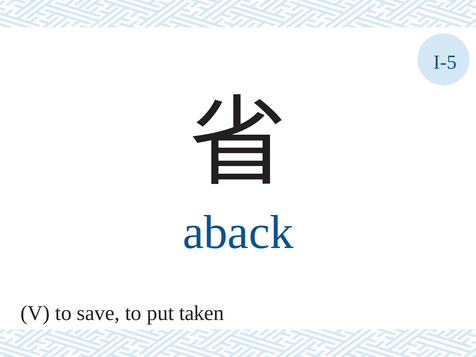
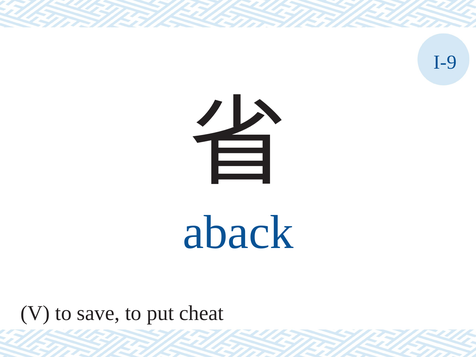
I-5: I-5 -> I-9 (445, 62)
taken: taken -> cheat (201, 313)
